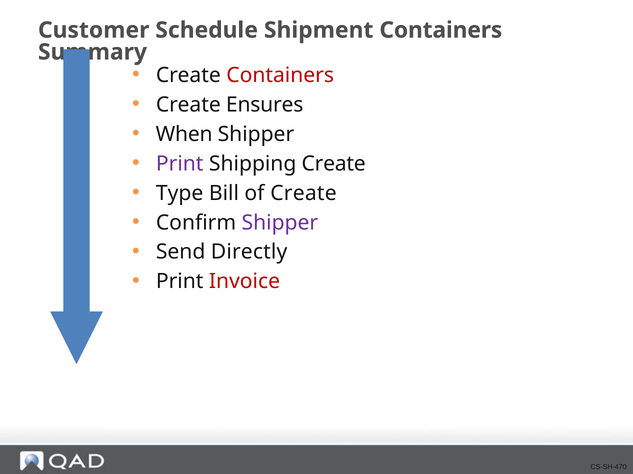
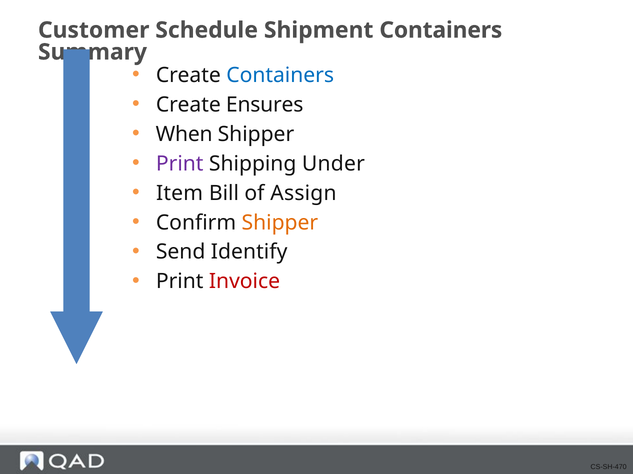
Containers colour: red -> blue (280, 75)
Shipping Create: Create -> Under (333, 164)
Type: Type -> Item (180, 193)
of Create: Create -> Assign (303, 193)
Shipper colour: purple -> orange (280, 223)
Directly: Directly -> Identify (249, 252)
